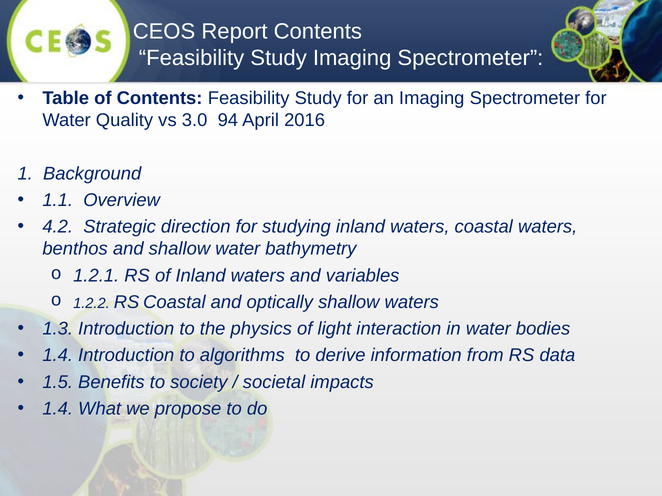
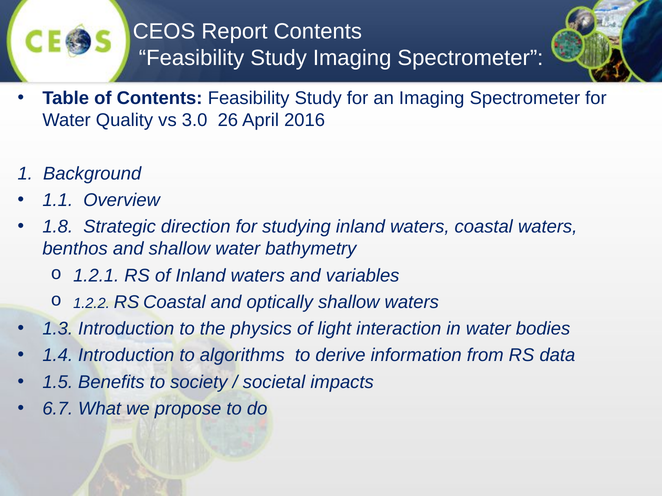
94: 94 -> 26 (228, 120)
4.2: 4.2 -> 1.8 (58, 227)
1.4: 1.4 -> 6.7 (58, 409)
